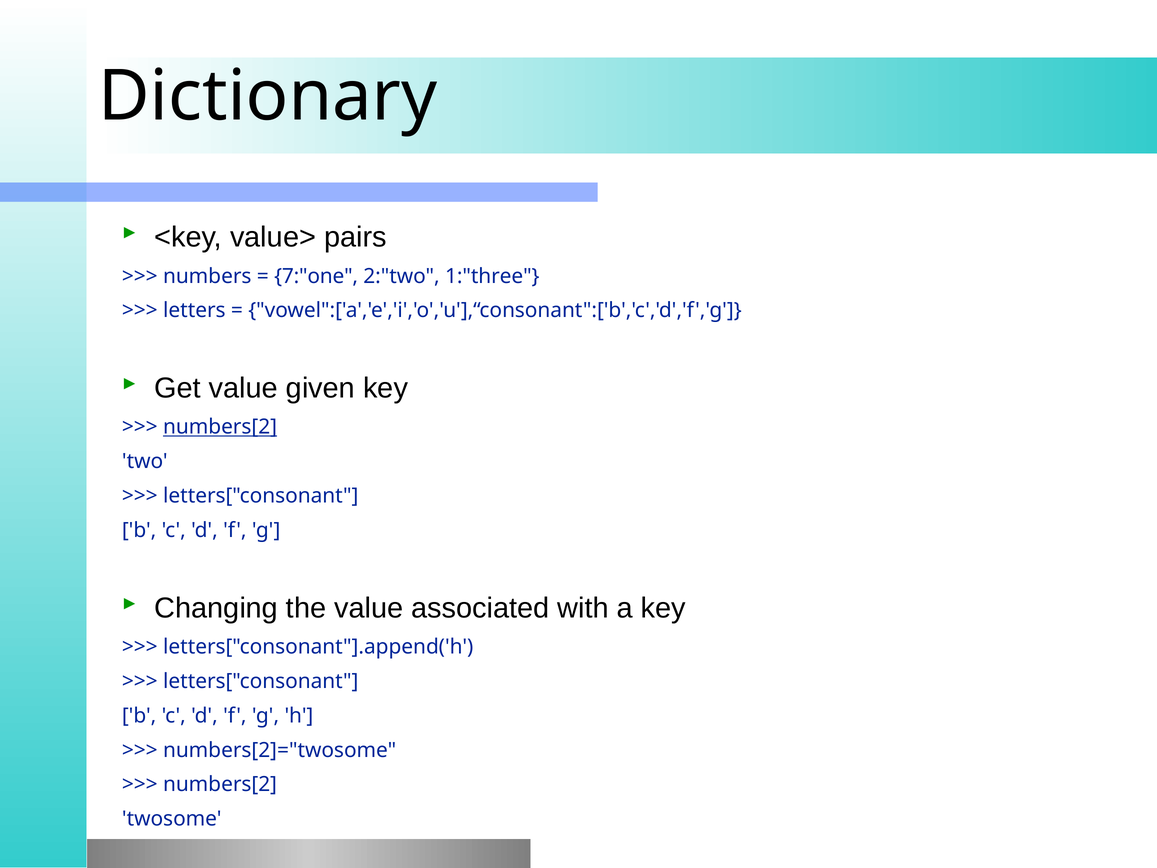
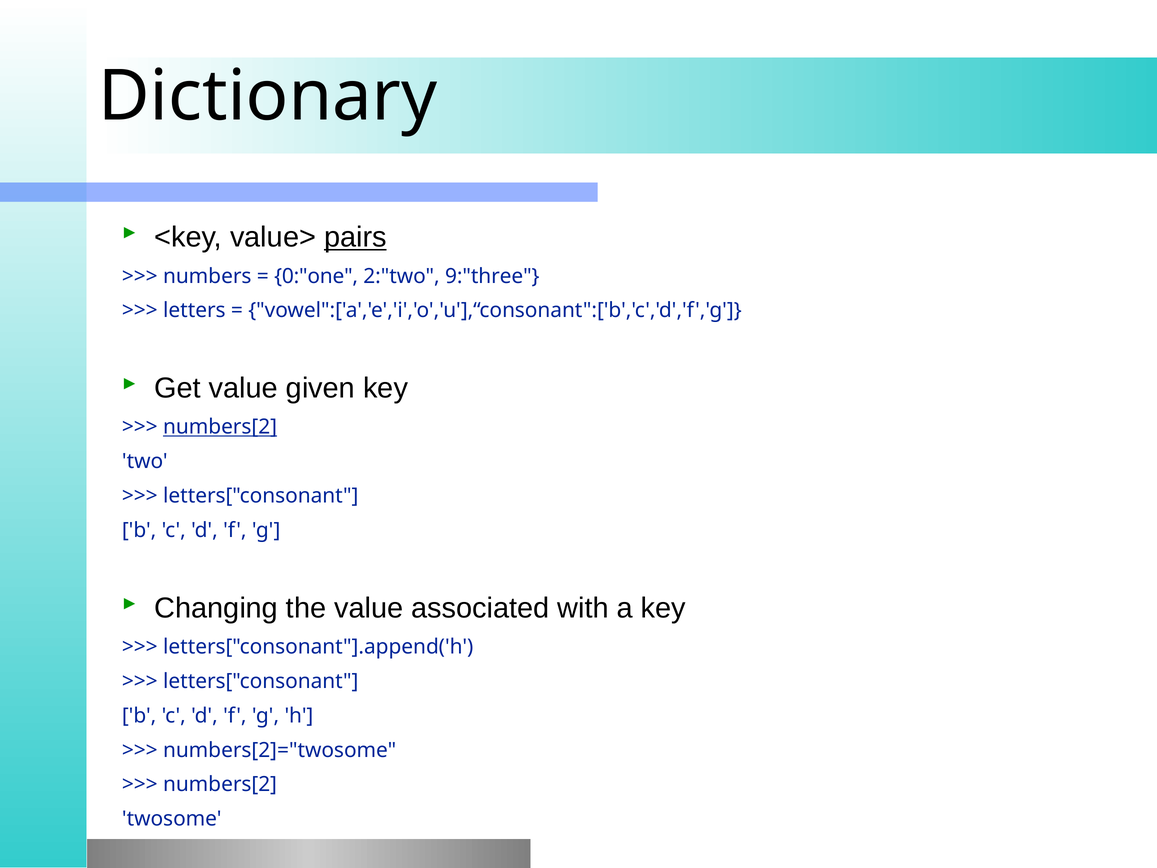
pairs underline: none -> present (355, 237)
7:"one: 7:"one -> 0:"one (316, 276)
1:"three: 1:"three -> 9:"three (492, 276)
